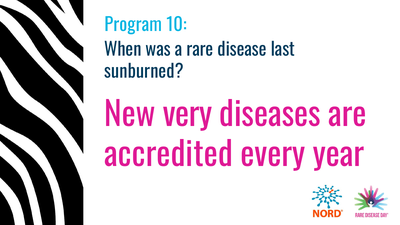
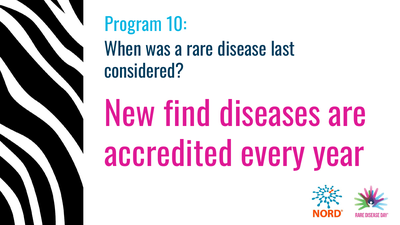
sunburned: sunburned -> considered (144, 72)
very: very -> find (187, 115)
